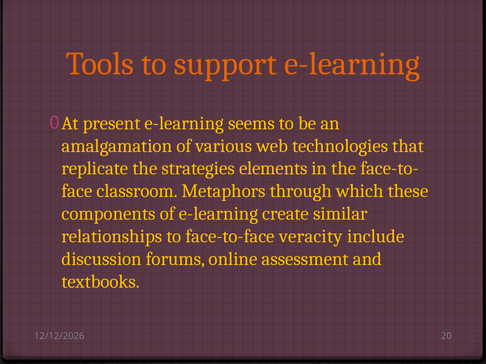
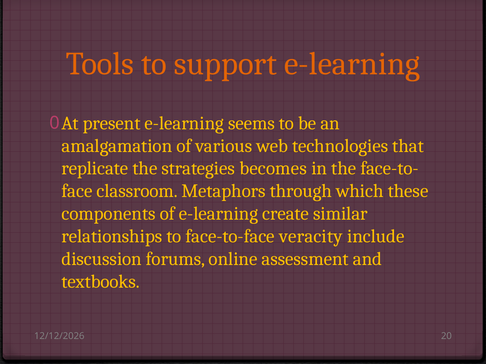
elements: elements -> becomes (273, 169)
